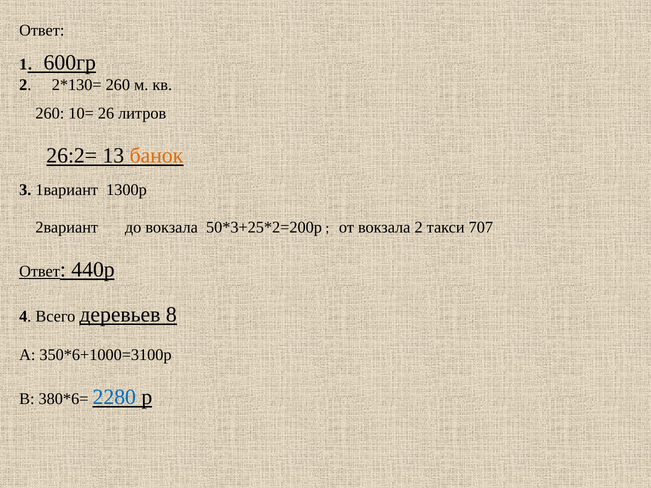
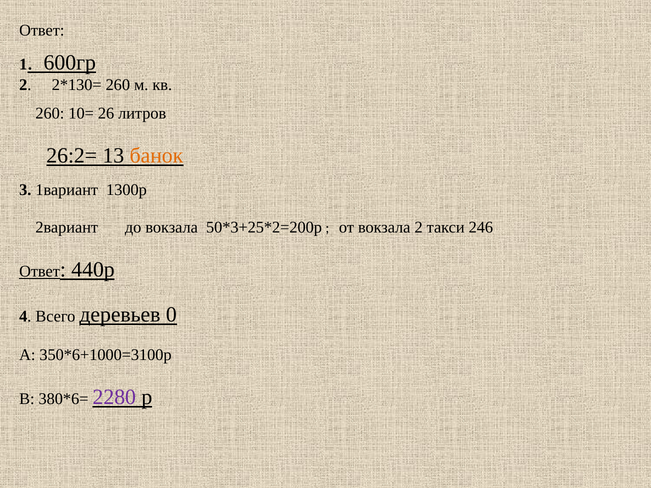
707: 707 -> 246 (481, 228)
8: 8 -> 0 (171, 315)
2280 colour: blue -> purple (114, 397)
